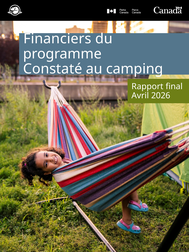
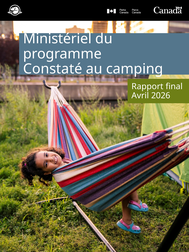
Financiers: Financiers -> Ministériel (57, 39)
